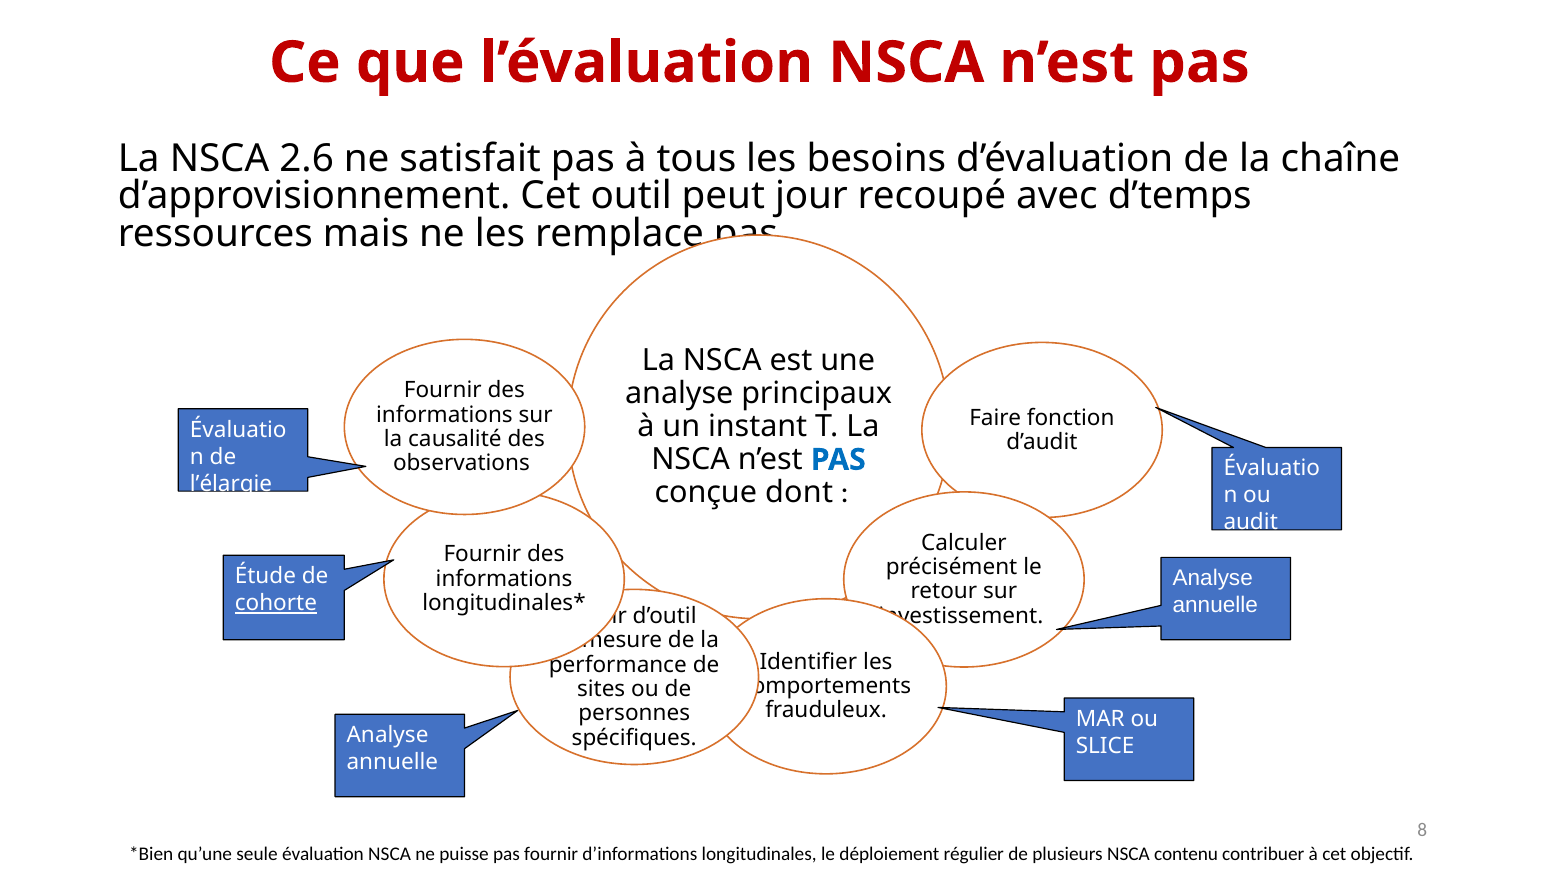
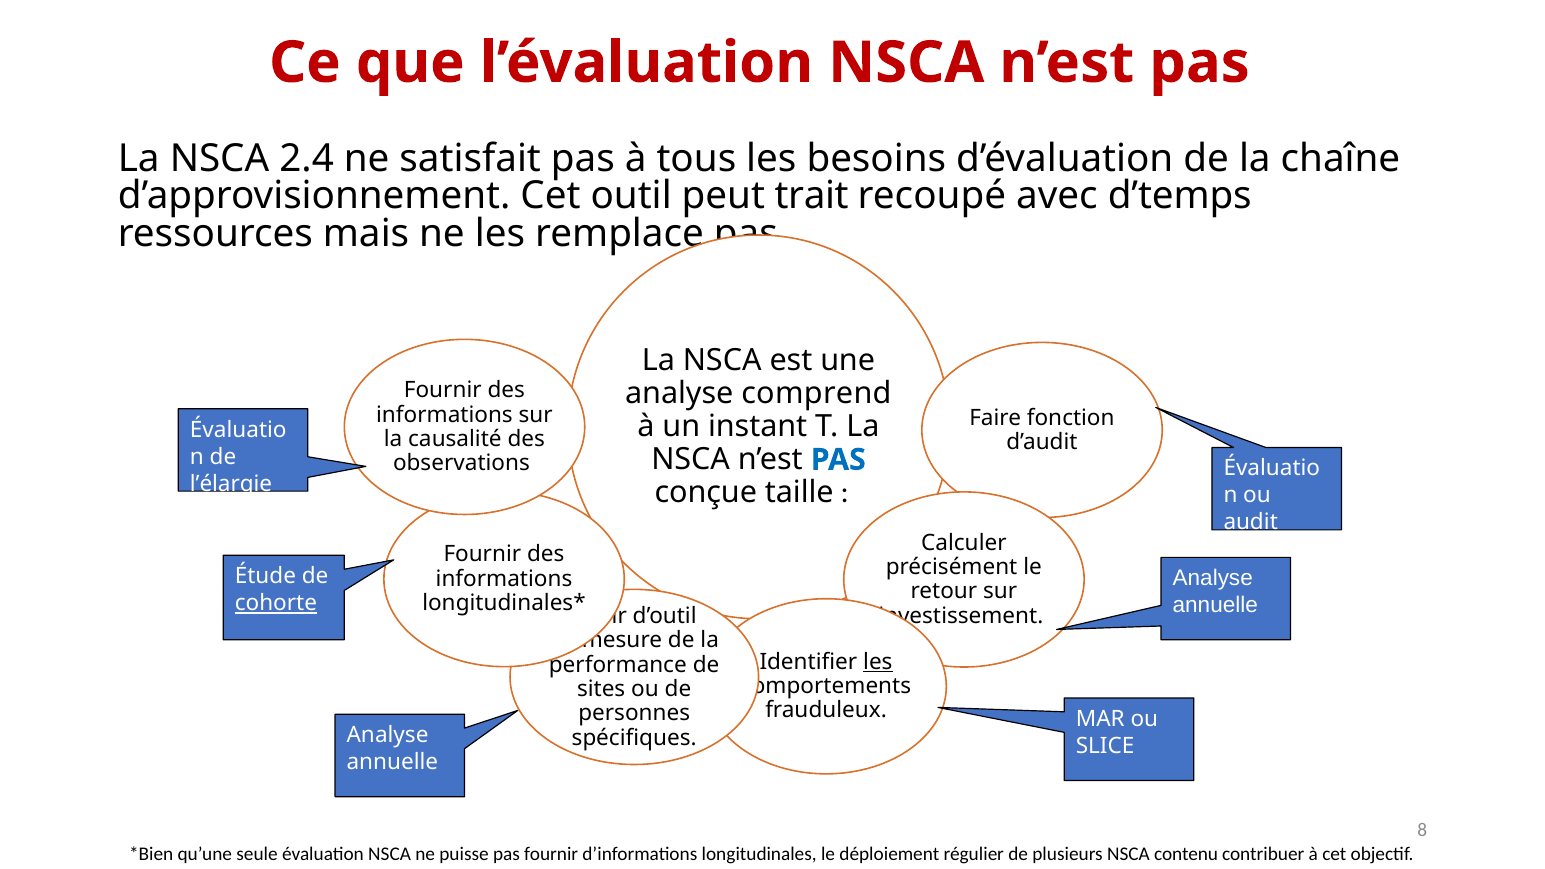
2.6: 2.6 -> 2.4 (307, 158)
jour: jour -> trait (812, 196)
principaux: principaux -> comprend (816, 394)
dont: dont -> taille (799, 493)
les underline: none -> present (878, 662)
